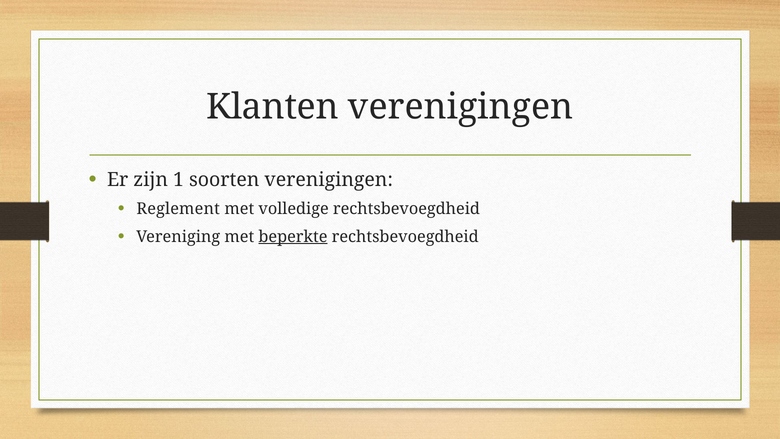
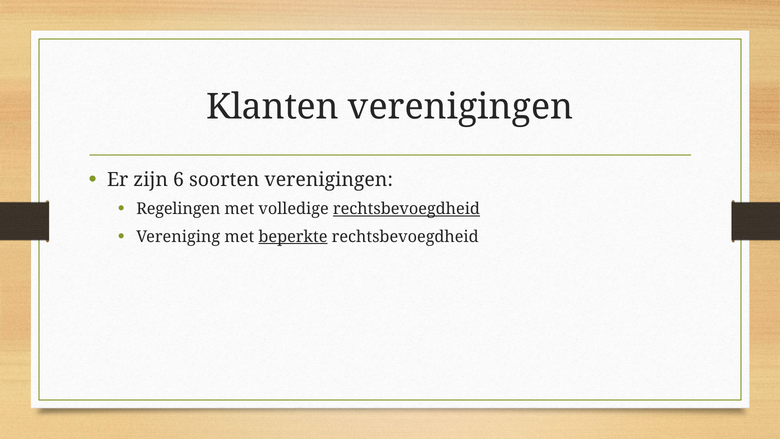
1: 1 -> 6 (179, 180)
Reglement: Reglement -> Regelingen (178, 209)
rechtsbevoegdheid underline: none -> present (406, 209)
